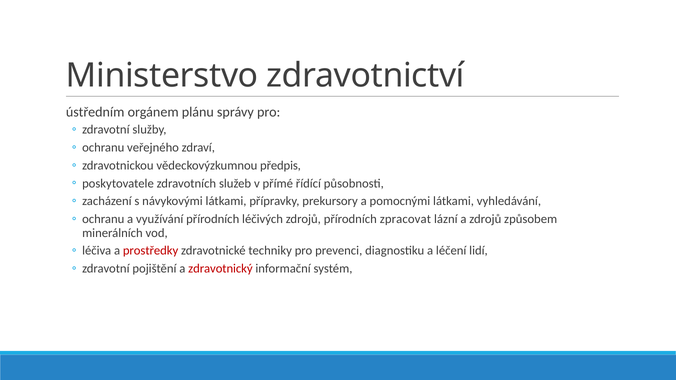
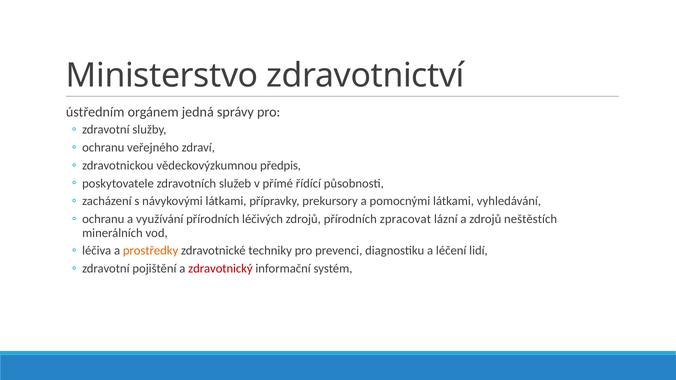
plánu: plánu -> jedná (198, 112)
způsobem: způsobem -> neštěstích (531, 219)
prostředky colour: red -> orange (151, 251)
